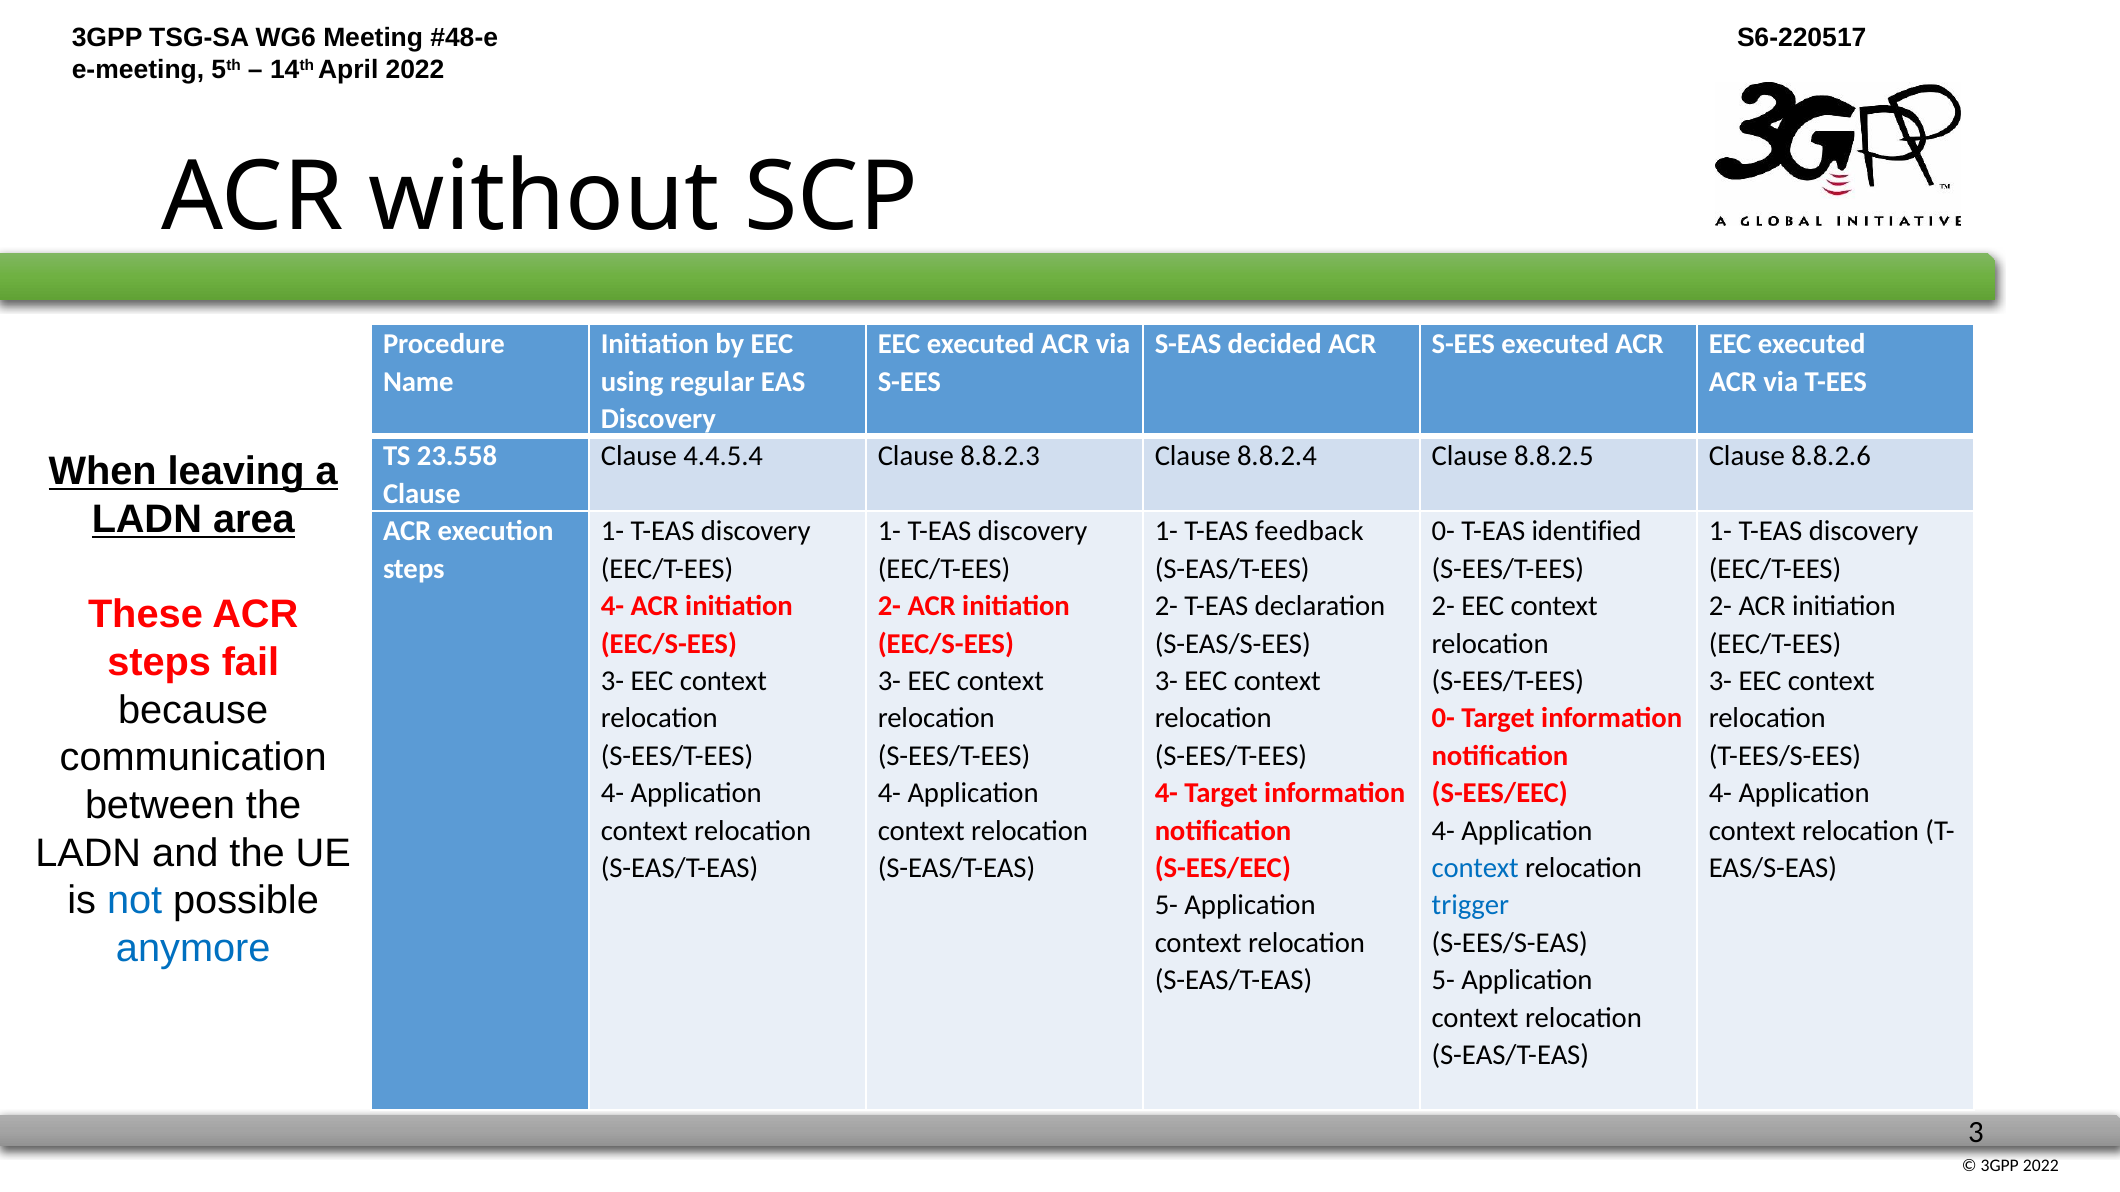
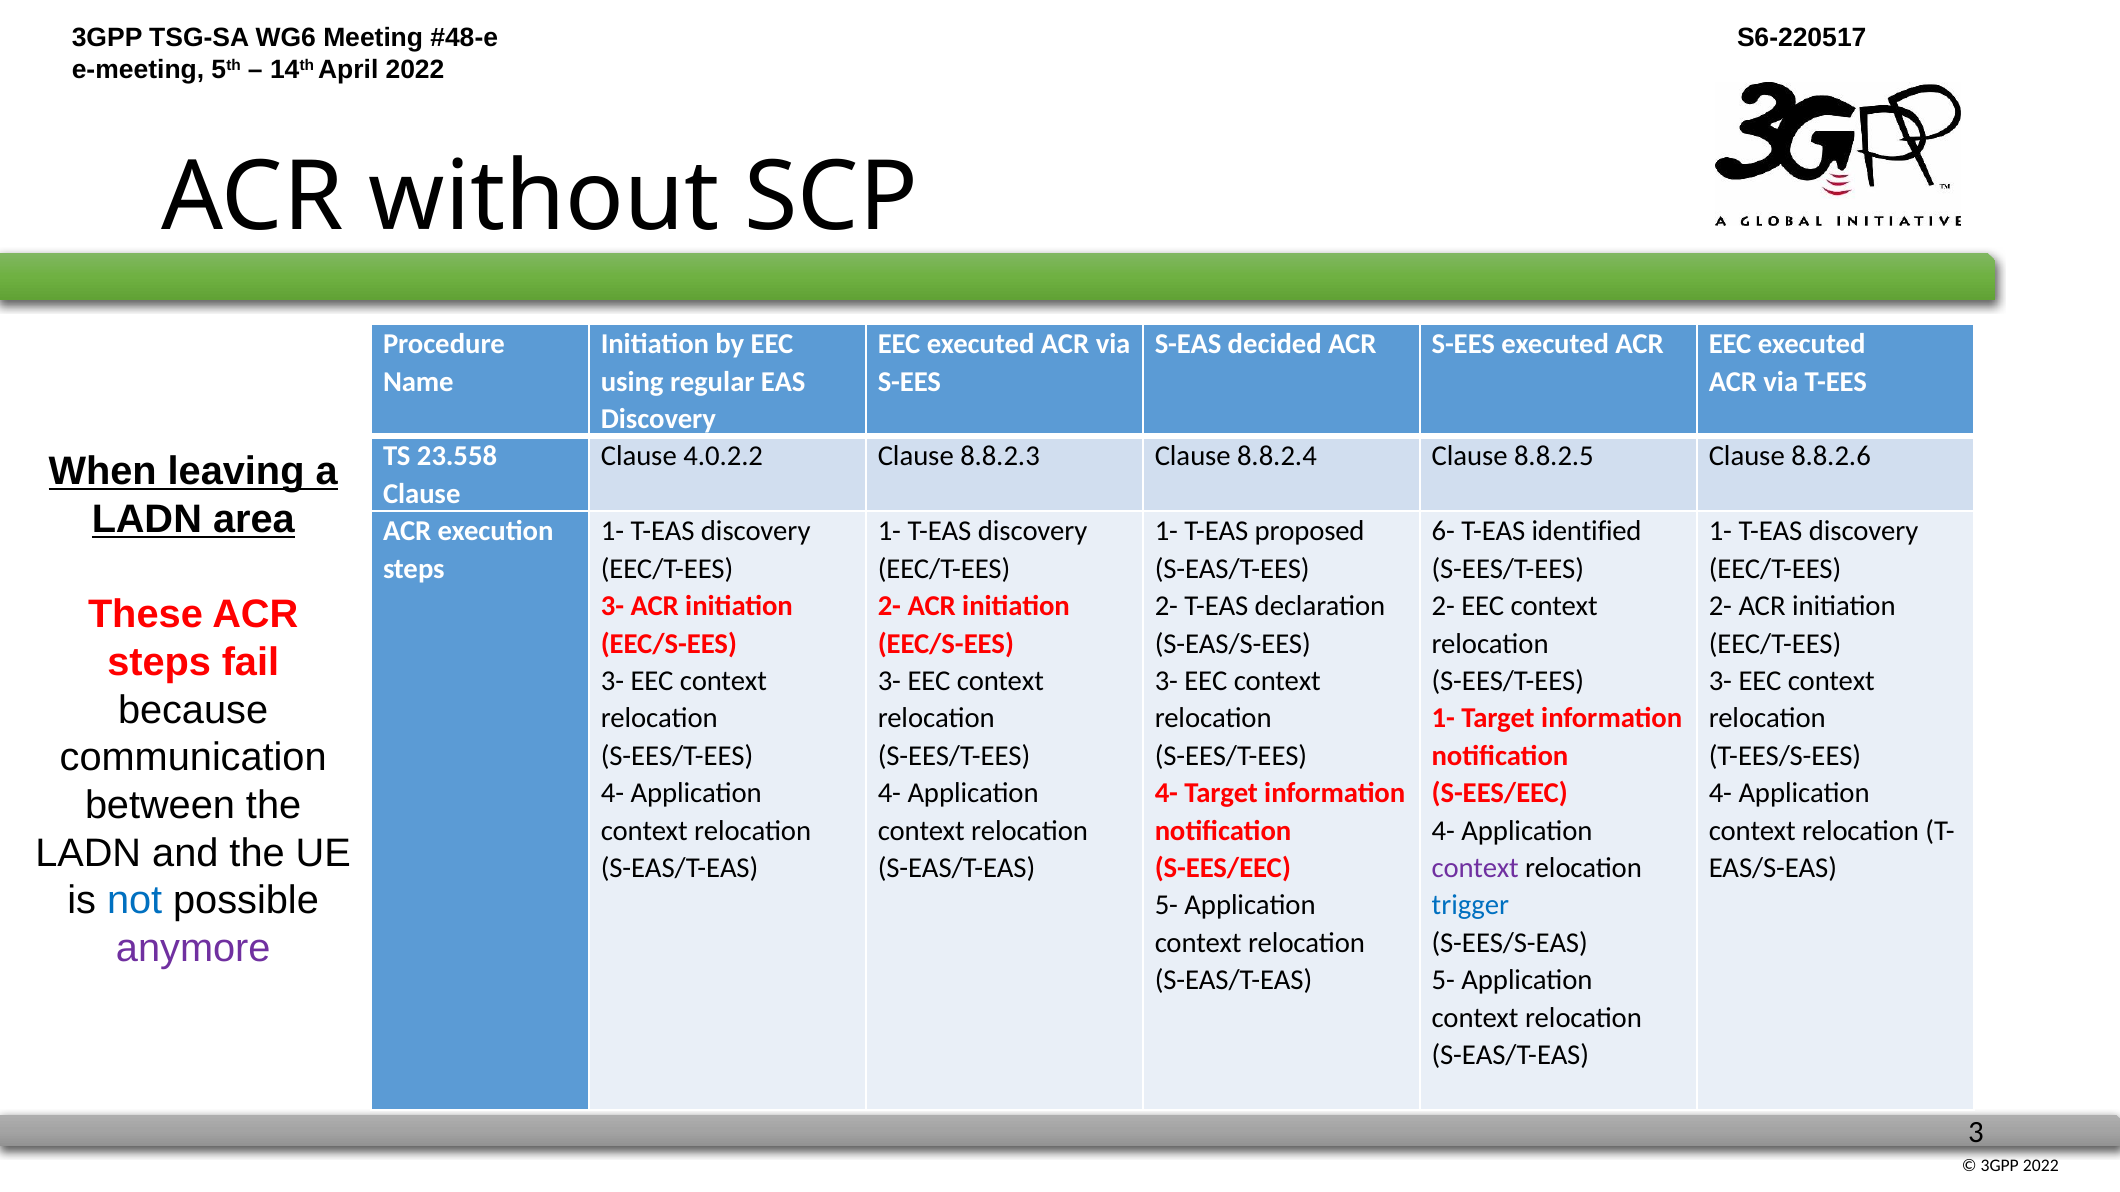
4.4.5.4: 4.4.5.4 -> 4.0.2.2 (723, 457)
feedback: feedback -> proposed (1310, 532)
0-: 0- -> 6- (1443, 532)
4-: 4- -> 3- (613, 606)
0-: 0- -> 1- (1443, 719)
context colour: blue -> purple (1475, 868)
anymore colour: blue -> purple (193, 949)
